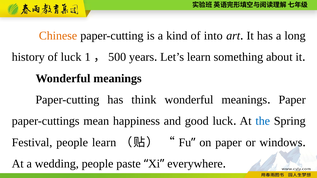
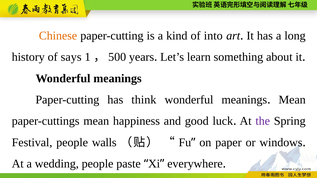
of luck: luck -> says (71, 57)
Paper: Paper -> Mean (292, 100)
the colour: blue -> purple (263, 121)
people learn: learn -> walls (104, 143)
